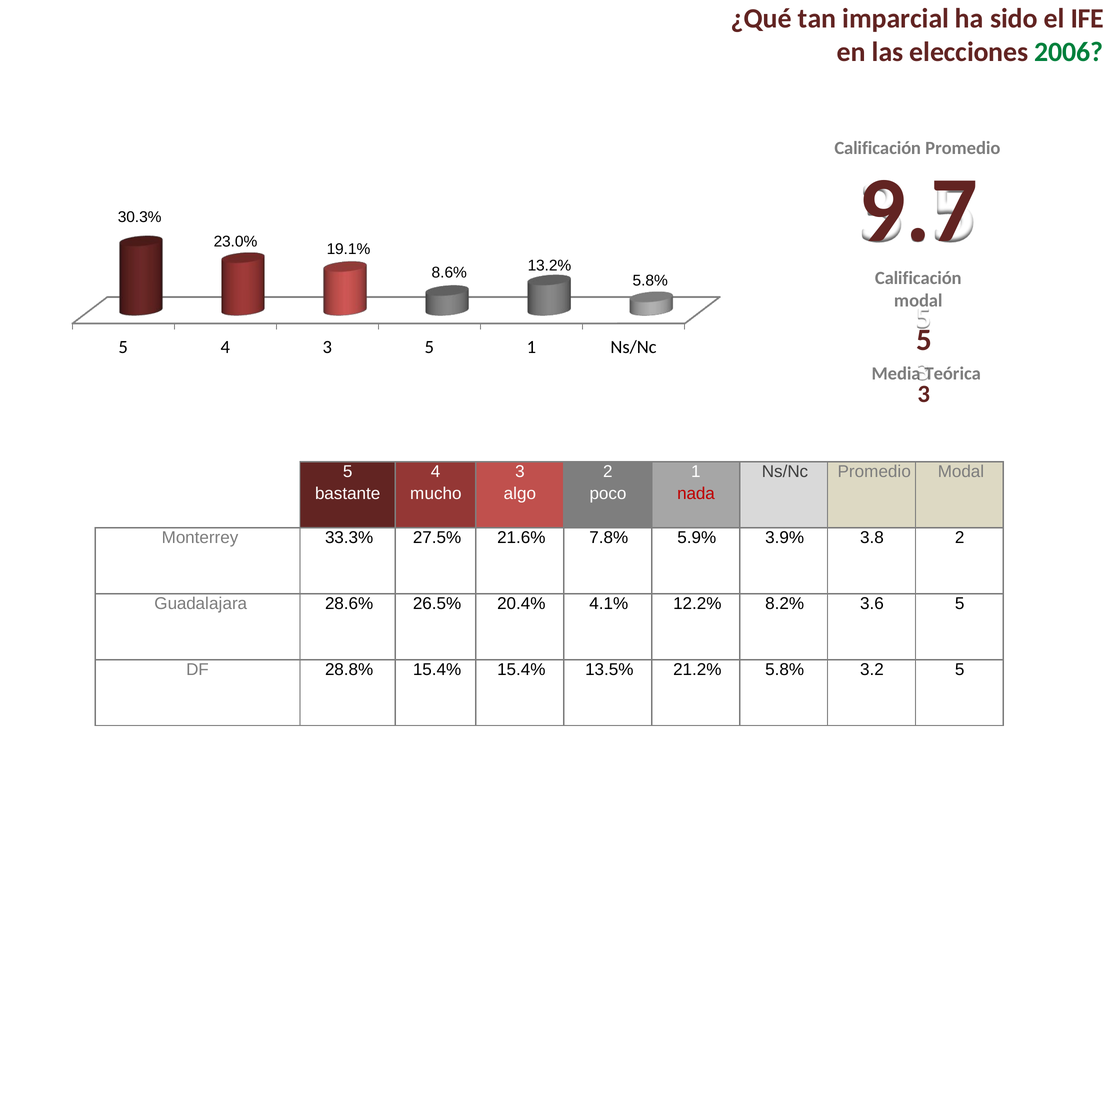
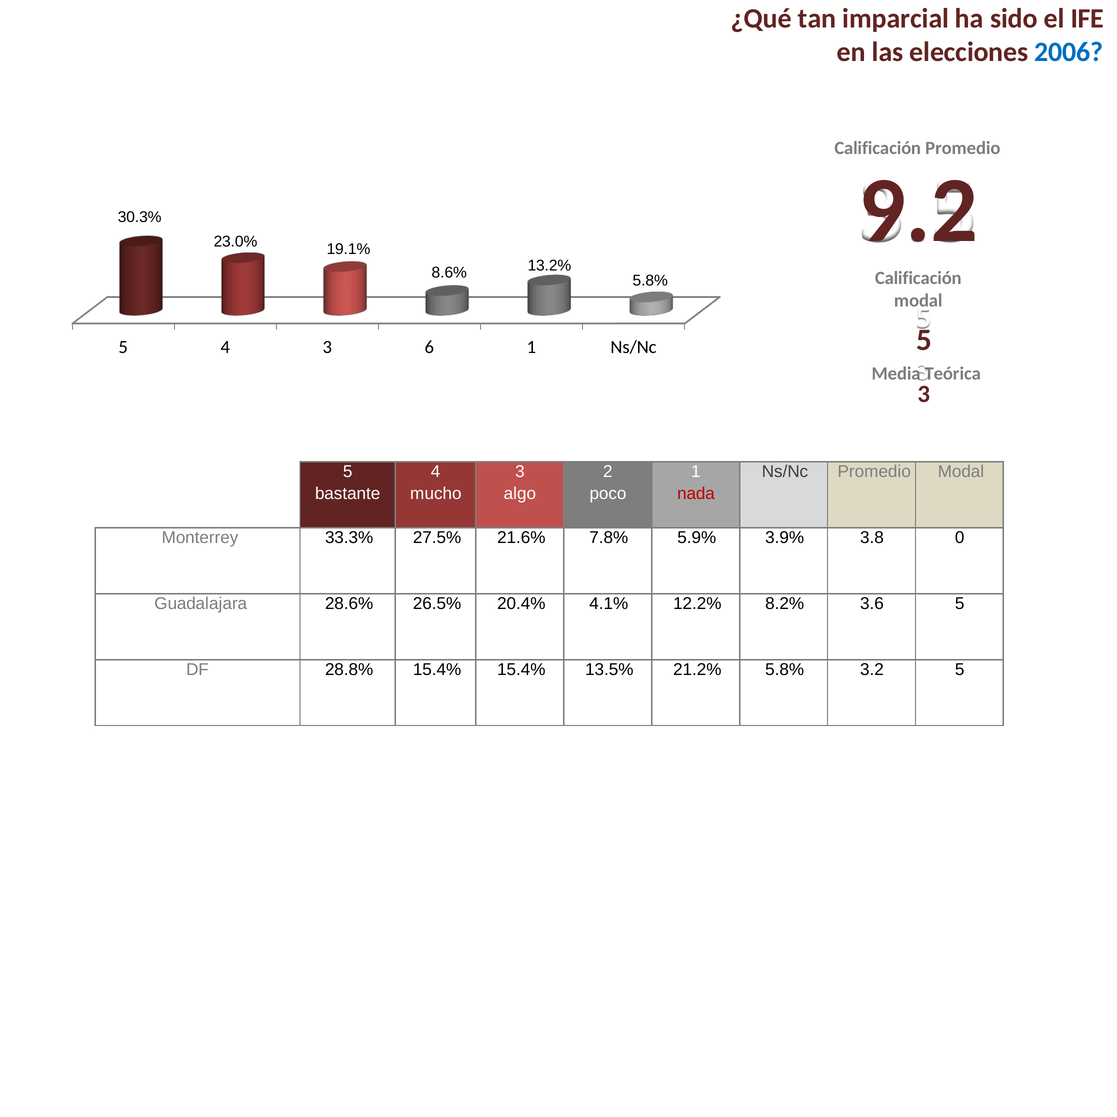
2006 colour: green -> blue (1069, 52)
9.7: 9.7 -> 9.2 (918, 211)
3 5: 5 -> 6 (429, 347)
3.8 2: 2 -> 0 (960, 537)
